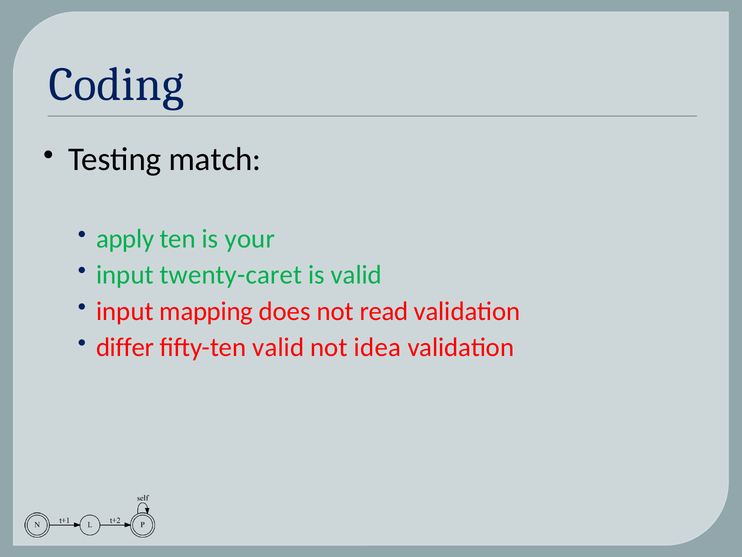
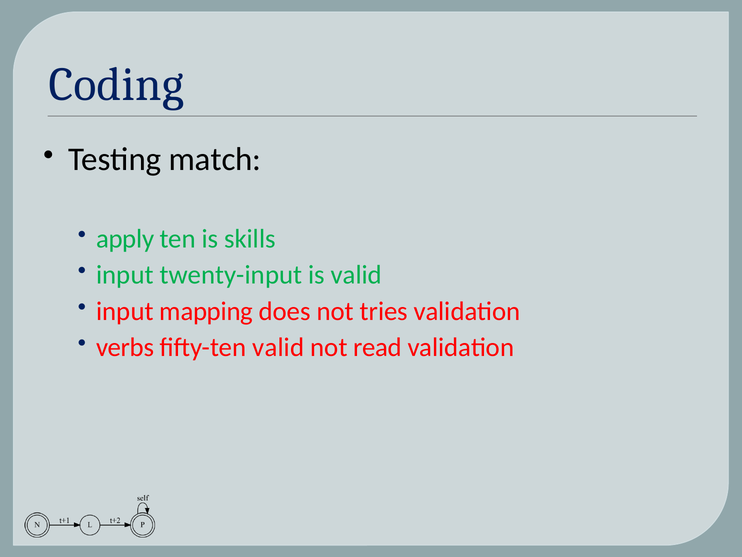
your: your -> skills (250, 238)
twenty-caret: twenty-caret -> twenty-input (231, 275)
read: read -> tries (384, 311)
differ: differ -> verbs (125, 347)
idea: idea -> read (378, 347)
